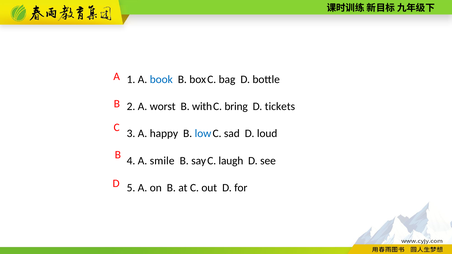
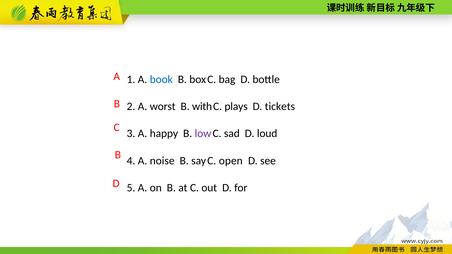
bring: bring -> plays (236, 107)
low colour: blue -> purple (203, 134)
smile: smile -> noise (162, 161)
laugh: laugh -> open (231, 161)
